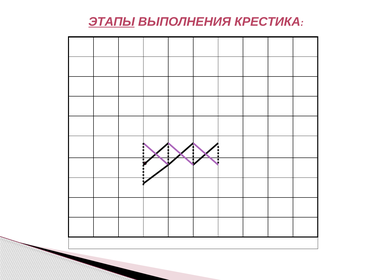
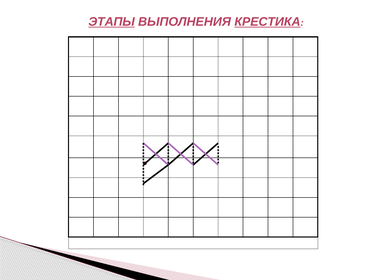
КРЕСТИКА underline: none -> present (267, 22)
